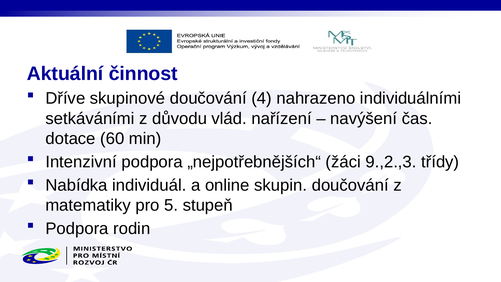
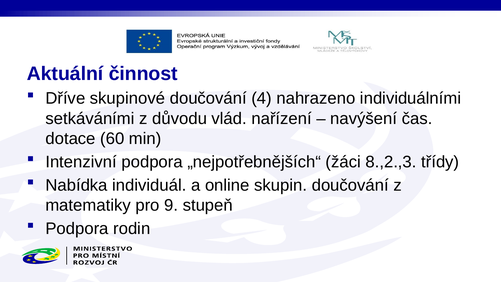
9.,2.,3: 9.,2.,3 -> 8.,2.,3 (391, 162)
5: 5 -> 9 (171, 205)
